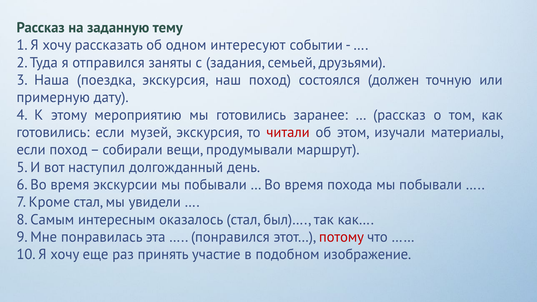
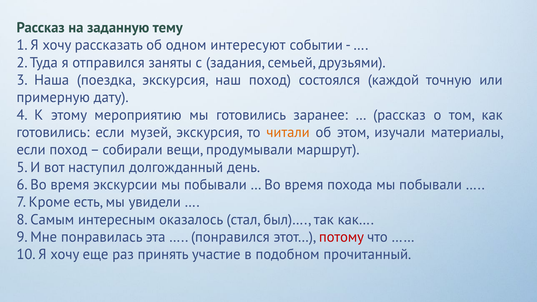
должен: должен -> каждой (393, 80)
читали colour: red -> orange (288, 132)
Кроме стал: стал -> есть (88, 202)
изображение: изображение -> прочитанный (367, 254)
